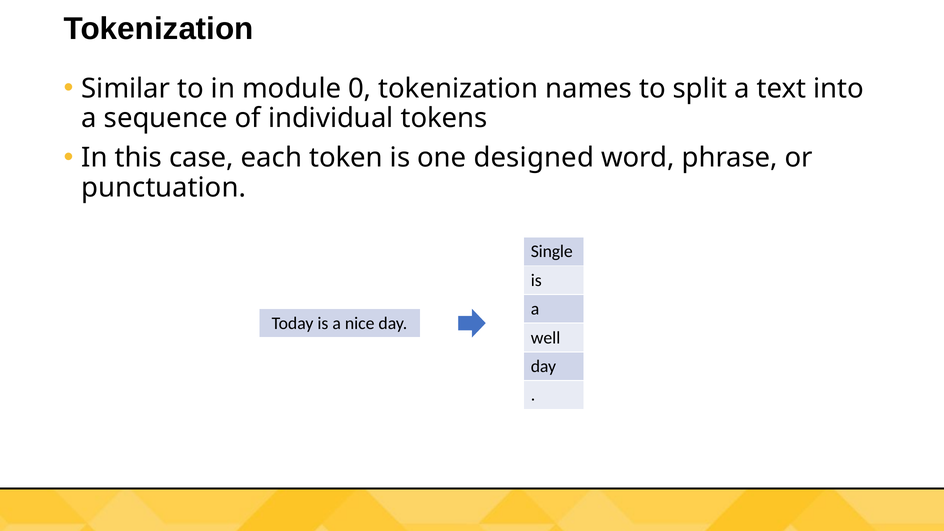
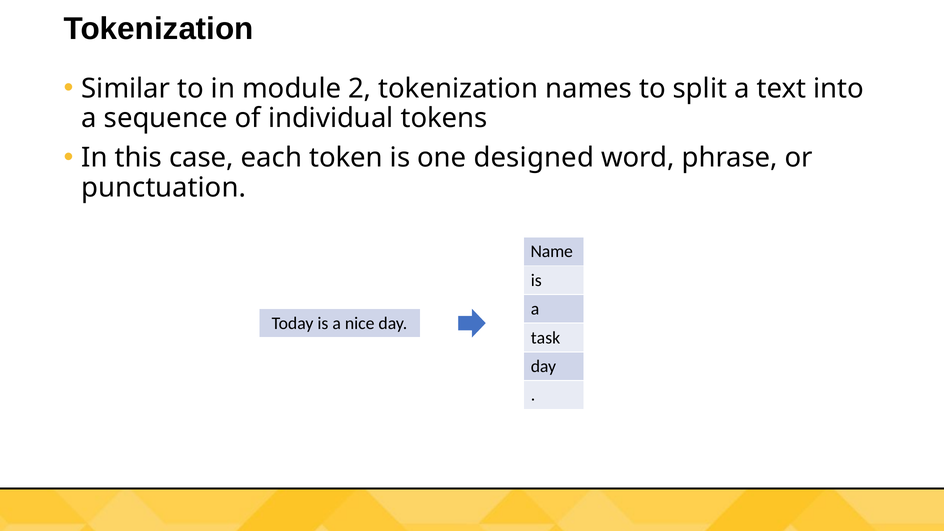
0: 0 -> 2 (360, 88)
Single: Single -> Name (552, 252)
well: well -> task (546, 338)
